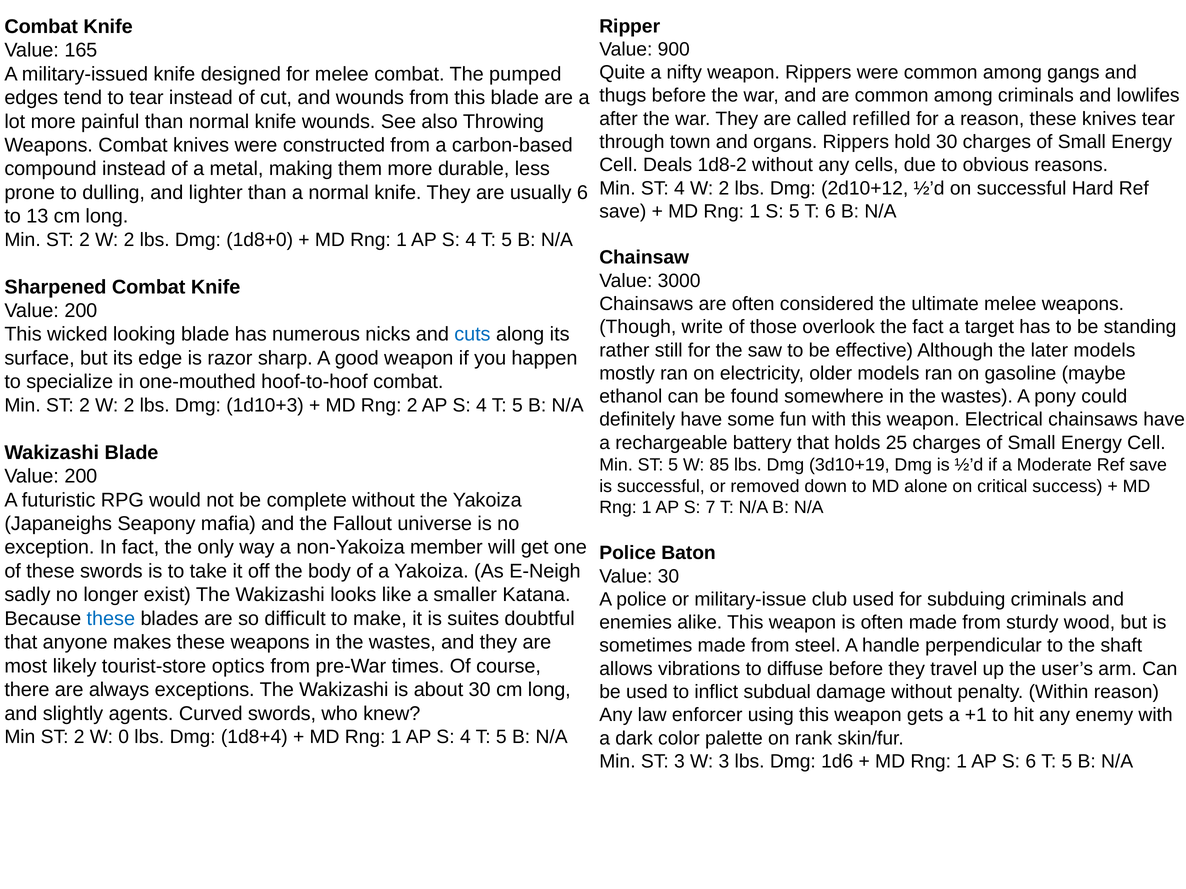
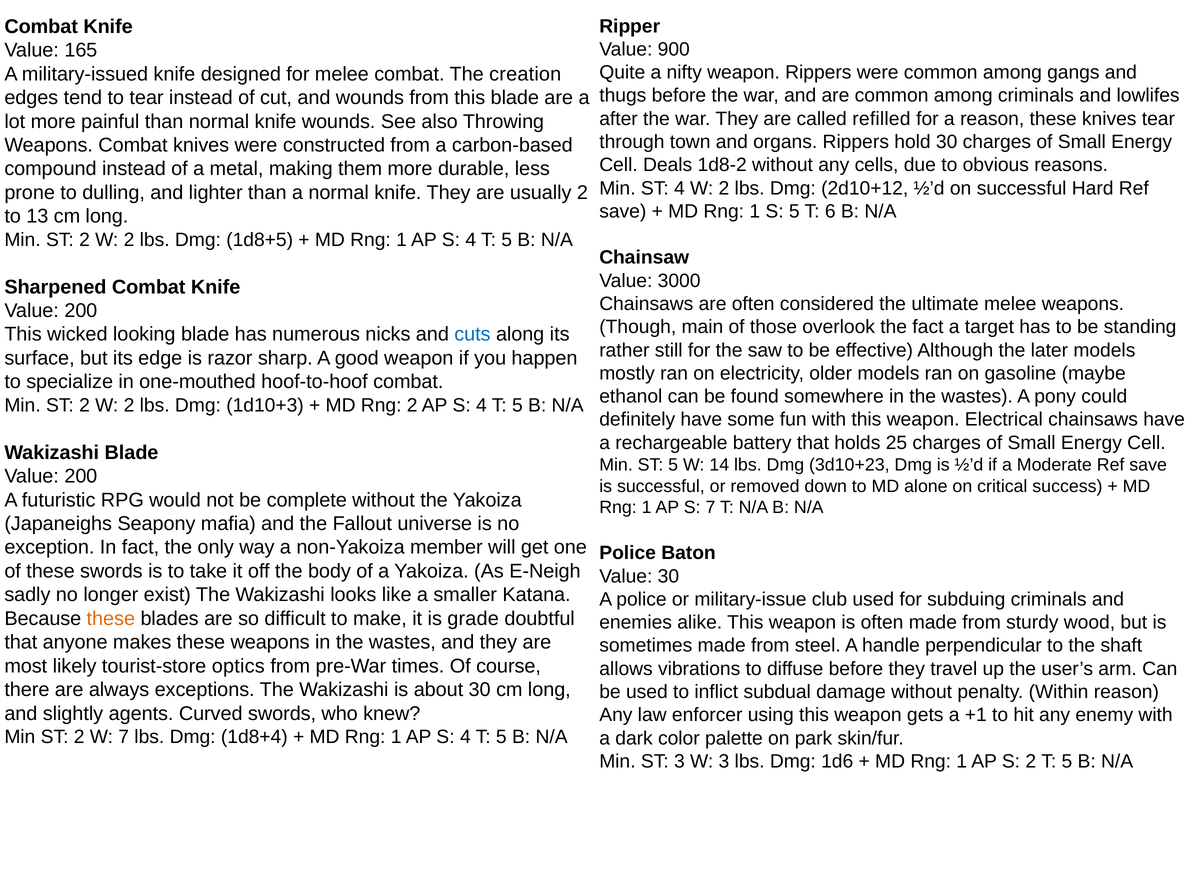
pumped: pumped -> creation (525, 74)
usually 6: 6 -> 2 (582, 193)
1d8+0: 1d8+0 -> 1d8+5 (260, 240)
write: write -> main (702, 327)
85: 85 -> 14 (719, 465)
3d10+19: 3d10+19 -> 3d10+23 (849, 465)
these colour: blue -> orange (111, 619)
suites: suites -> grade (473, 619)
W 0: 0 -> 7 (124, 737)
rank: rank -> park (814, 739)
S 6: 6 -> 2 (1031, 762)
